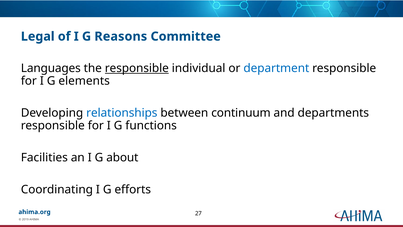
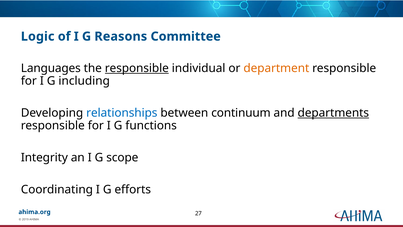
Legal: Legal -> Logic (38, 36)
department colour: blue -> orange (276, 68)
elements: elements -> including (84, 81)
departments underline: none -> present (333, 113)
Facilities: Facilities -> Integrity (44, 157)
about: about -> scope (122, 157)
